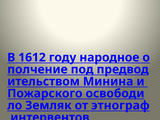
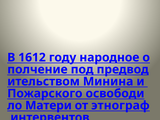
Земляк: Земляк -> Матери (48, 105)
